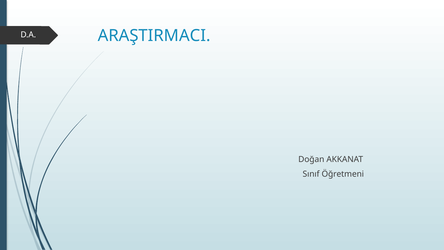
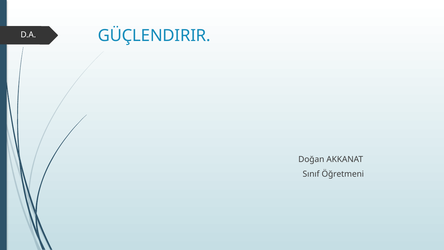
ARAŞTIRMACI: ARAŞTIRMACI -> GÜÇLENDIRIR (154, 36)
